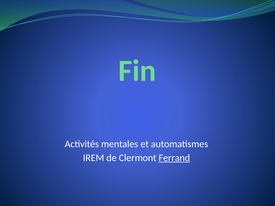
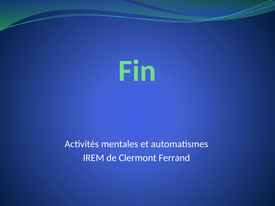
Ferrand underline: present -> none (174, 158)
